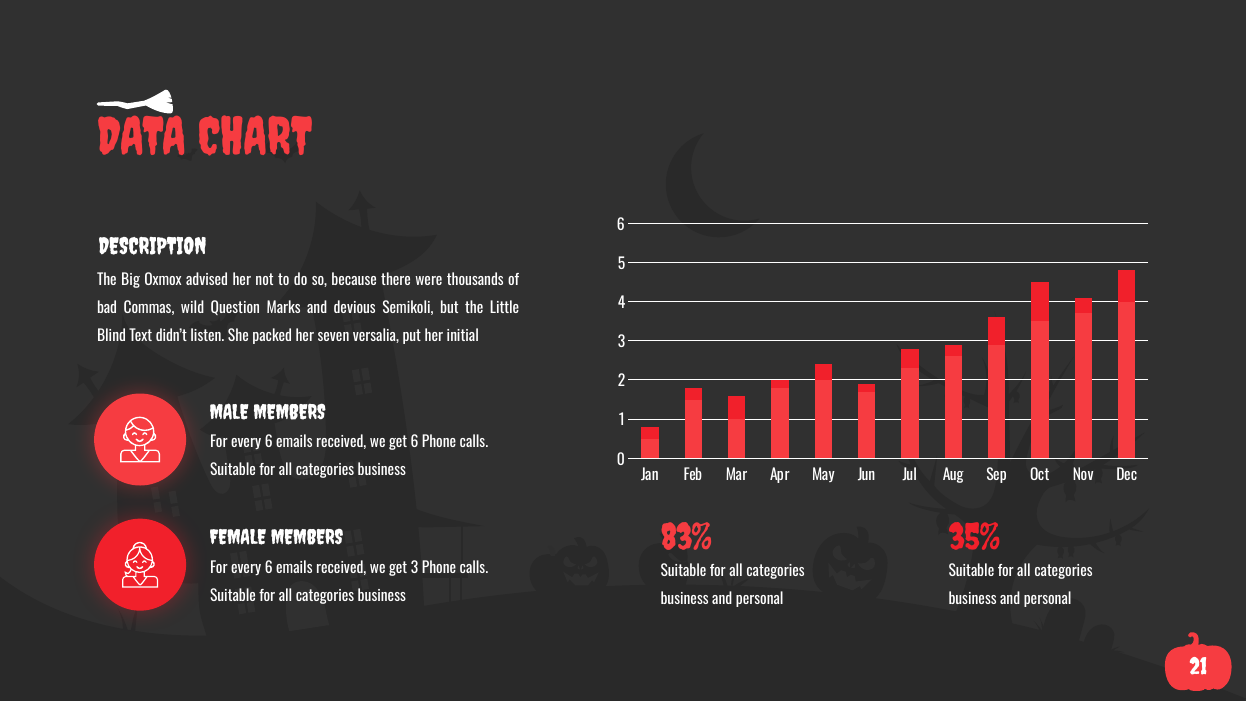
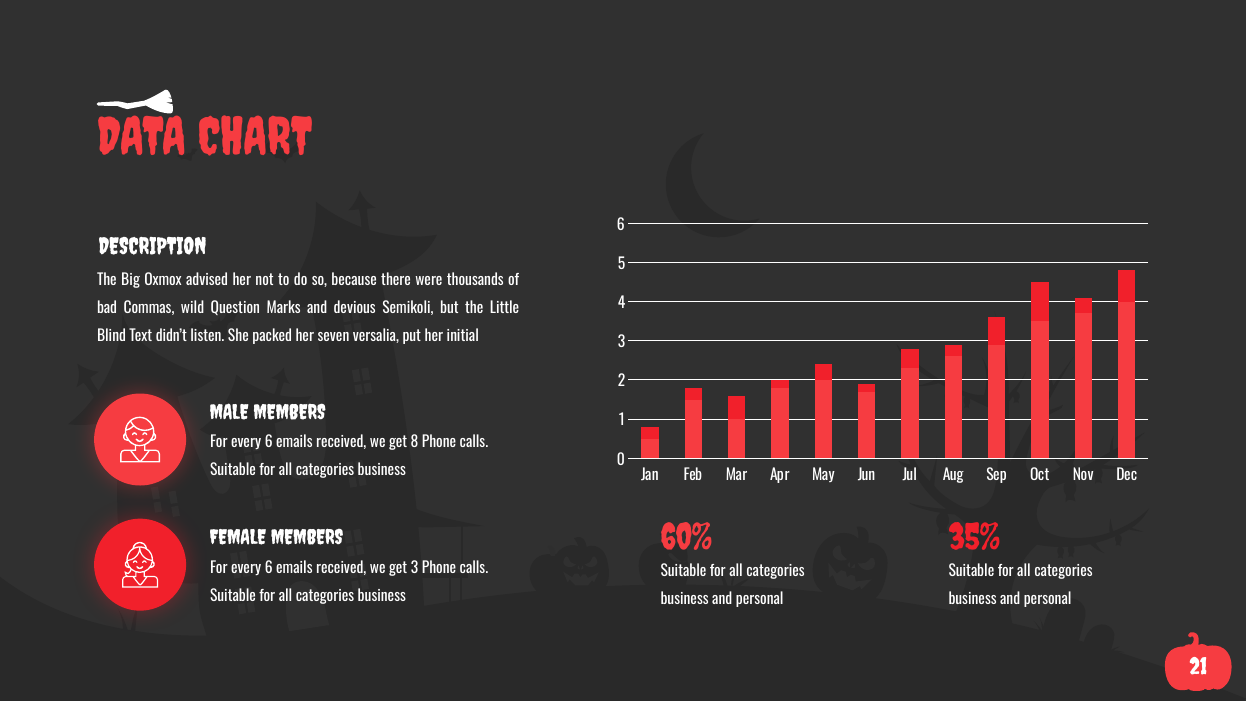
get 6: 6 -> 8 (415, 442)
83%: 83% -> 60% (686, 537)
